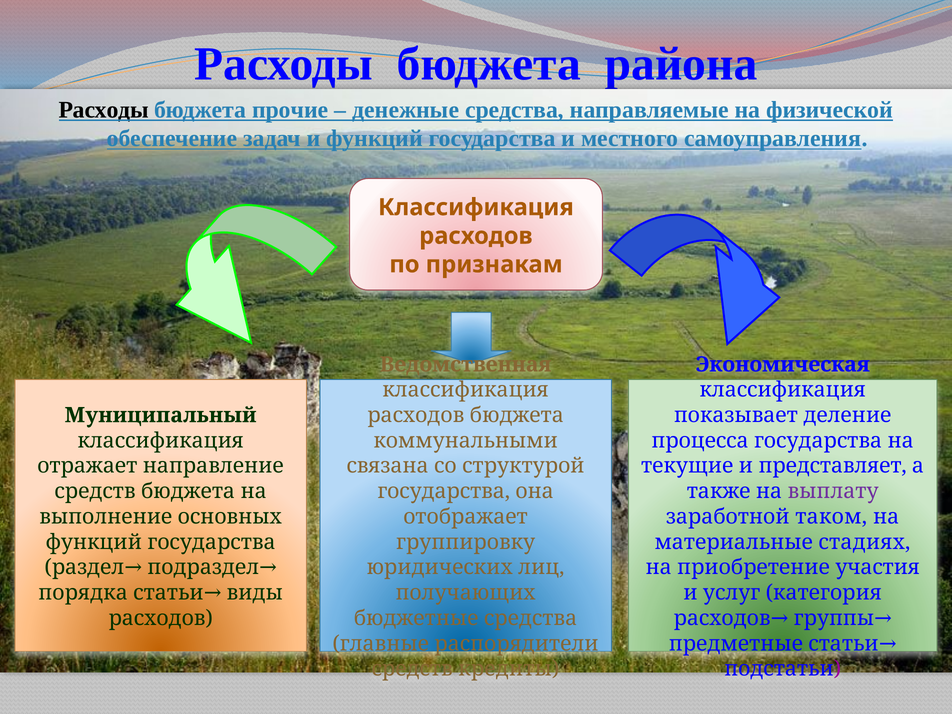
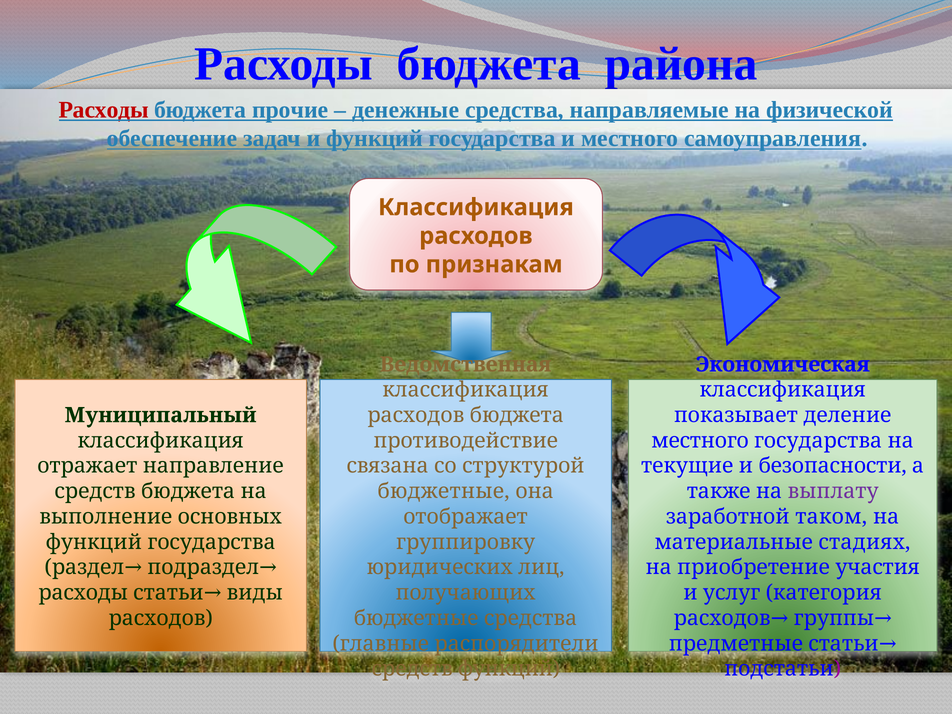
Расходы colour: black -> red (104, 110)
коммунальными: коммунальными -> противодействие (466, 441)
процесса: процесса -> местного (700, 441)
представляет: представляет -> безопасности (833, 466)
государства: государства -> бюджетные (444, 491)
порядка: порядка -> расходы (83, 593)
средств кредиты: кредиты -> функций (509, 669)
